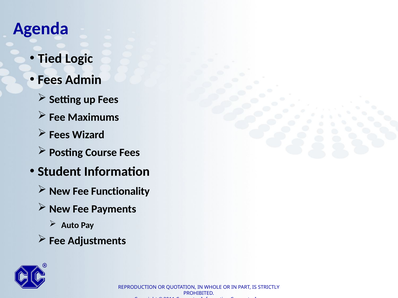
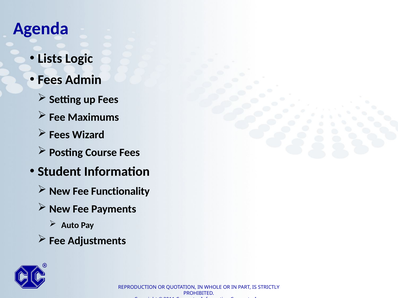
Tied: Tied -> Lists (50, 59)
